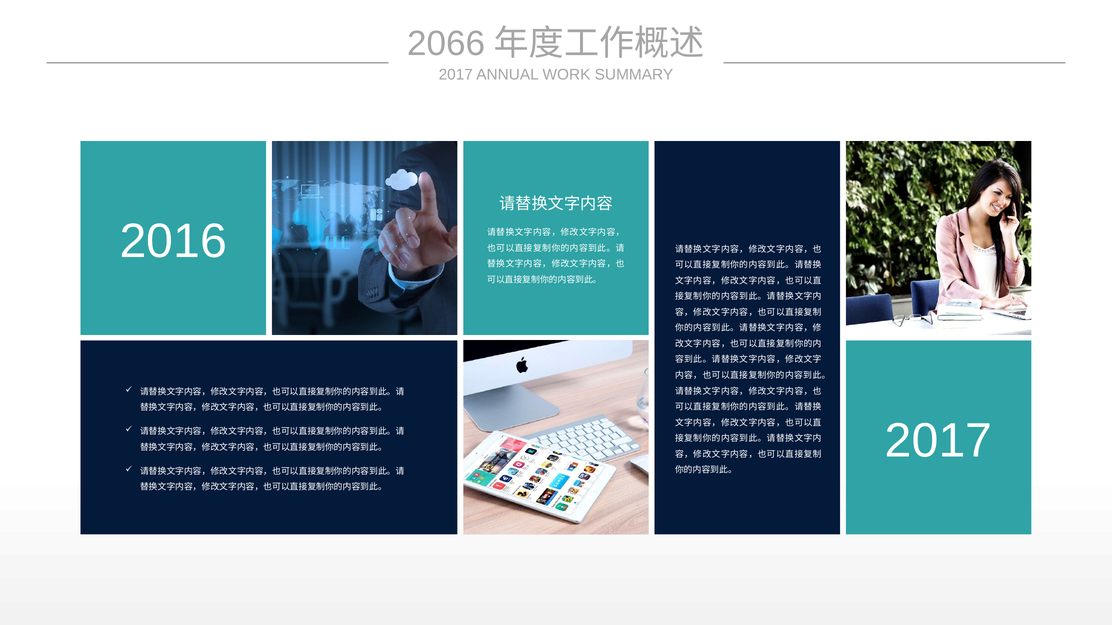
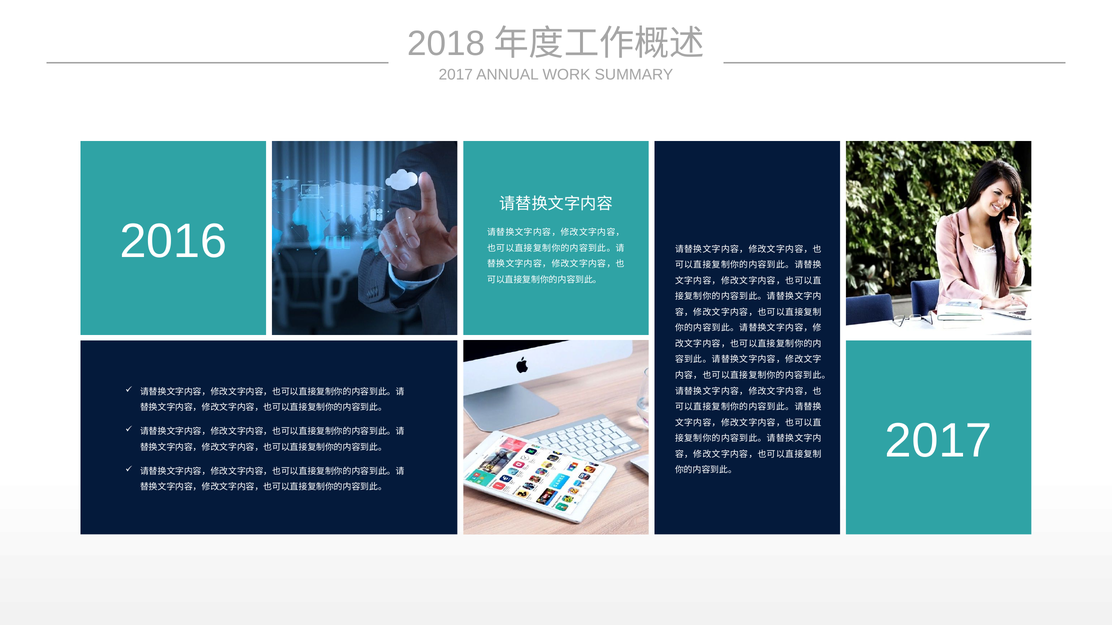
2066: 2066 -> 2018 (446, 44)
